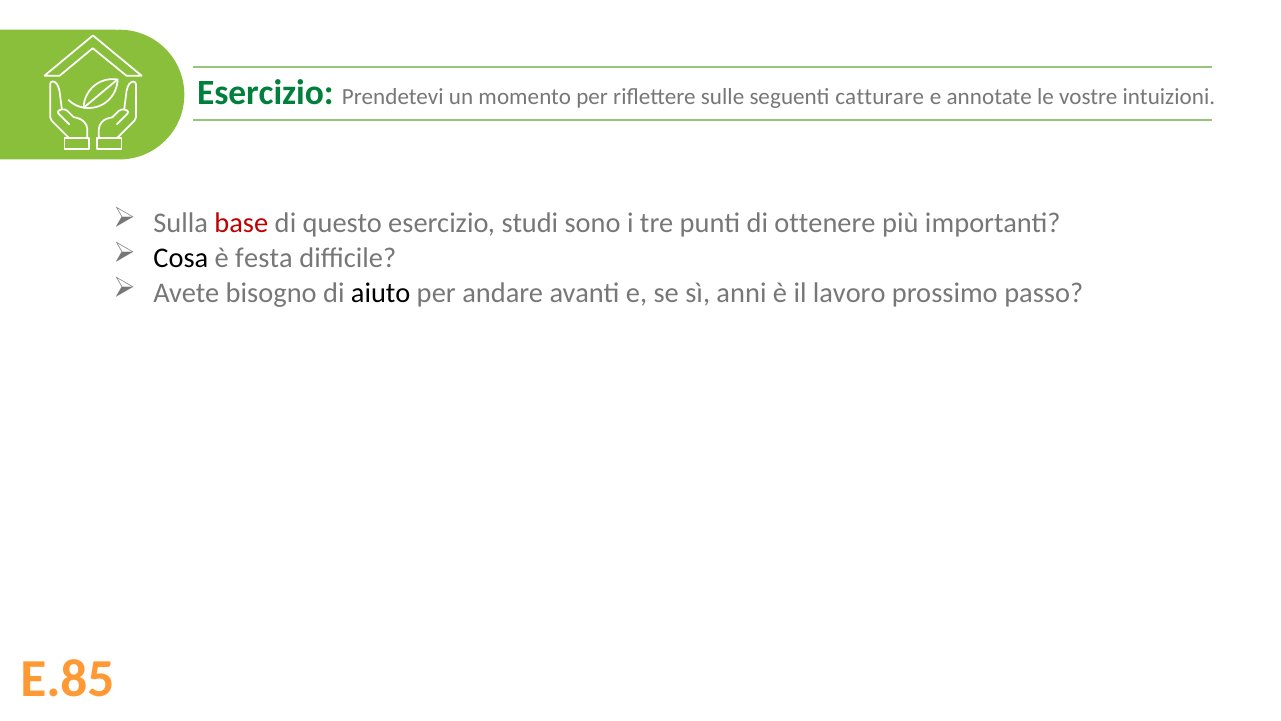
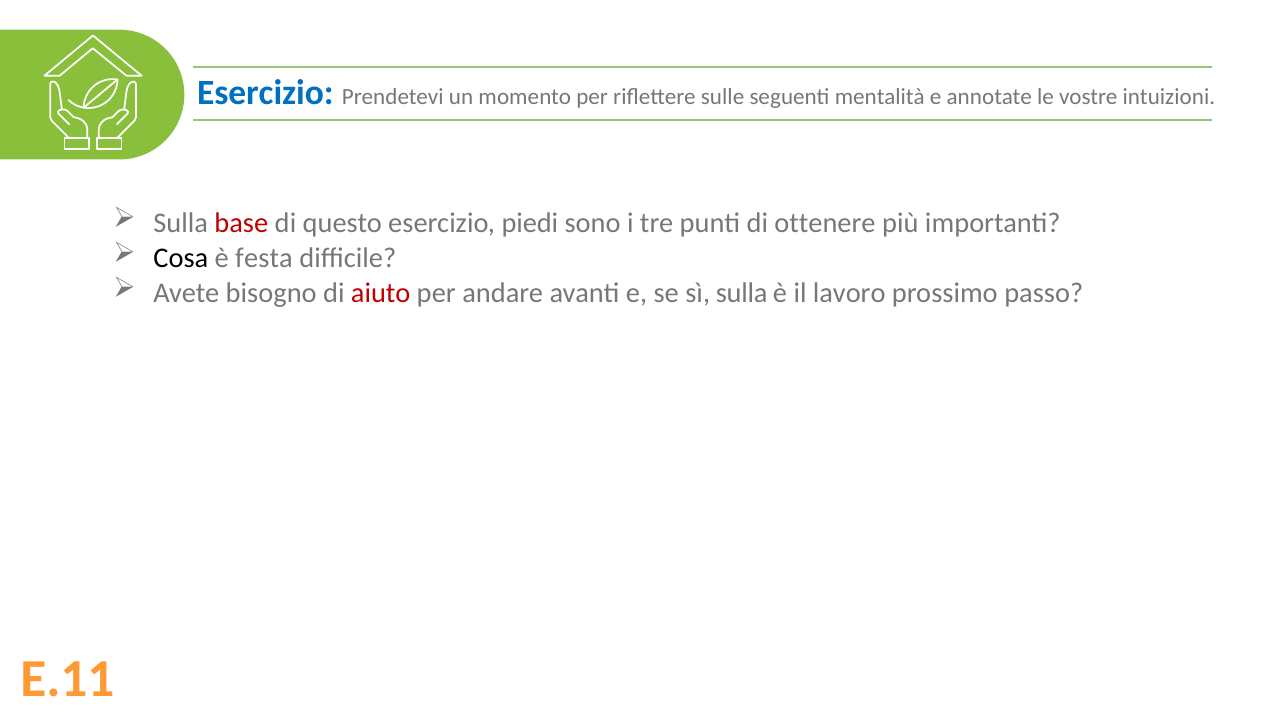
Esercizio colour: green -> blue (265, 93)
catturare: catturare -> mentalità (880, 97)
studi: studi -> piedi (530, 223)
aiuto colour: black -> red (381, 293)
sì anni: anni -> sulla (742, 293)
E.85: E.85 -> E.11 (67, 679)
